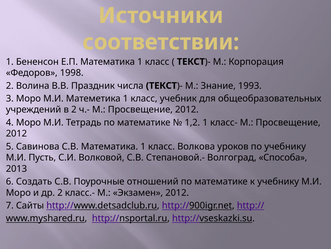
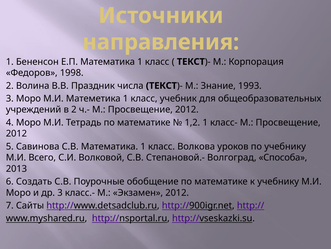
соответствии: соответствии -> направления (161, 42)
Пусть: Пусть -> Всего (42, 157)
отношений: отношений -> обобщение (153, 181)
др 2: 2 -> 3 (60, 192)
